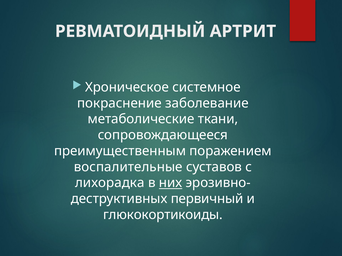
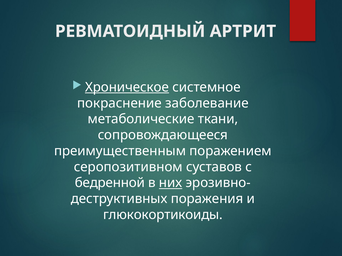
Хроническое underline: none -> present (127, 87)
воспалительные: воспалительные -> серопозитивном (128, 167)
лихорадка: лихорадка -> бедренной (110, 183)
первичный: первичный -> поражения (207, 199)
